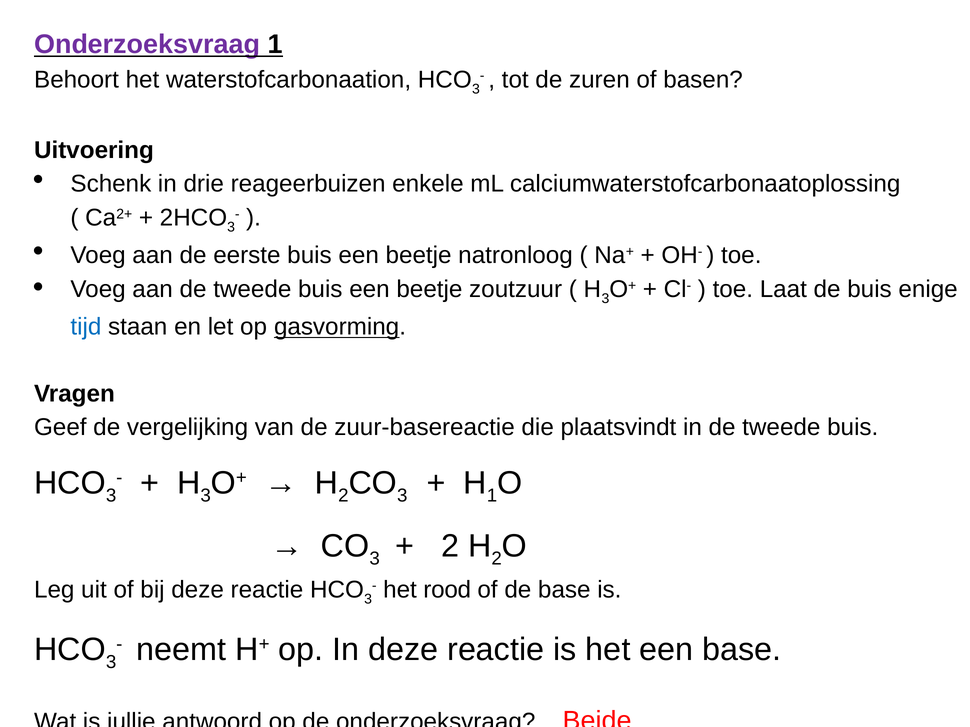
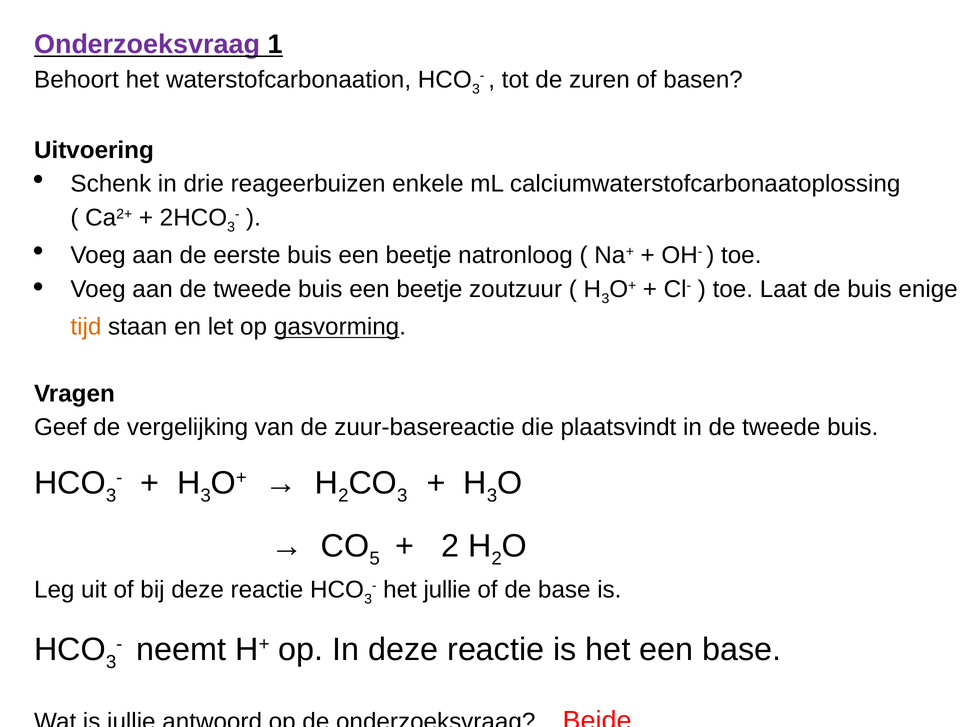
tijd colour: blue -> orange (86, 327)
1: 1 -> 3 (492, 496)
3: 3 -> 5 (375, 559)
het rood: rood -> jullie (447, 590)
